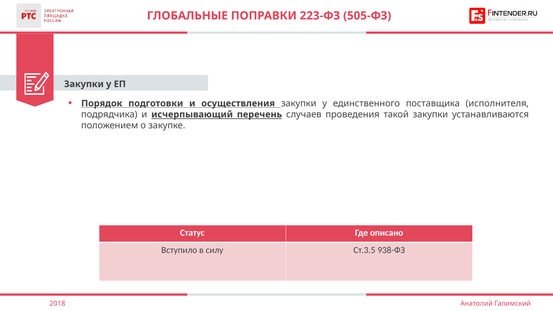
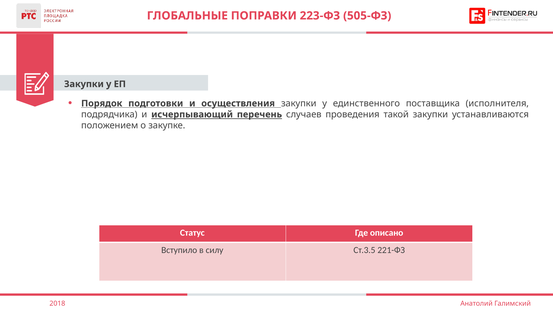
938-ФЗ: 938-ФЗ -> 221-ФЗ (391, 250)
